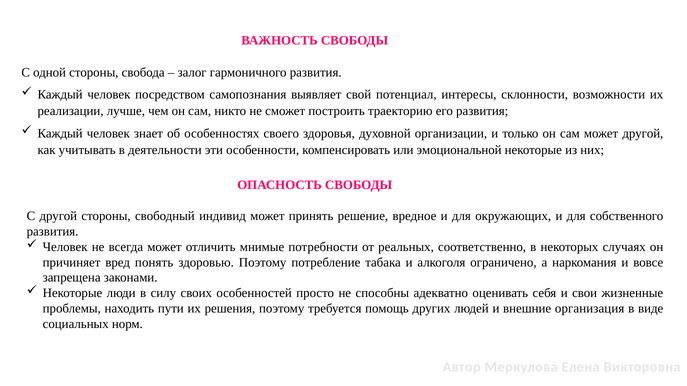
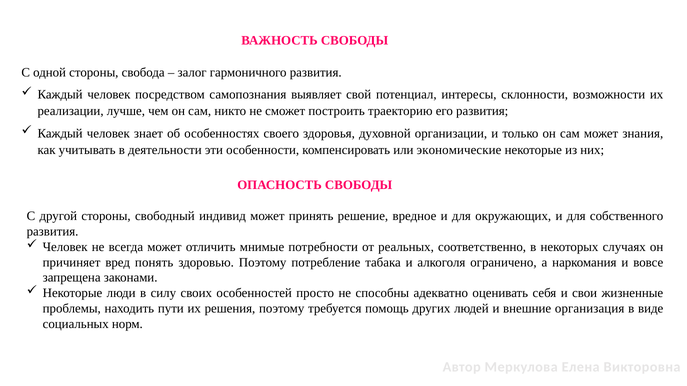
может другой: другой -> знания (643, 133)
эмоциональной: эмоциональной -> экономические (459, 150)
